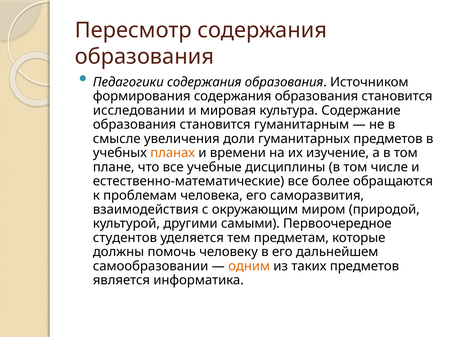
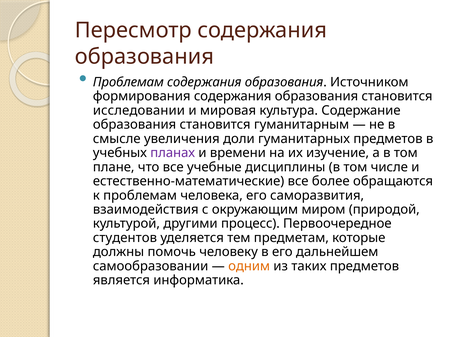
Педагогики: Педагогики -> Проблемам (128, 82)
планах colour: orange -> purple (173, 153)
самыми: самыми -> процесс (250, 224)
